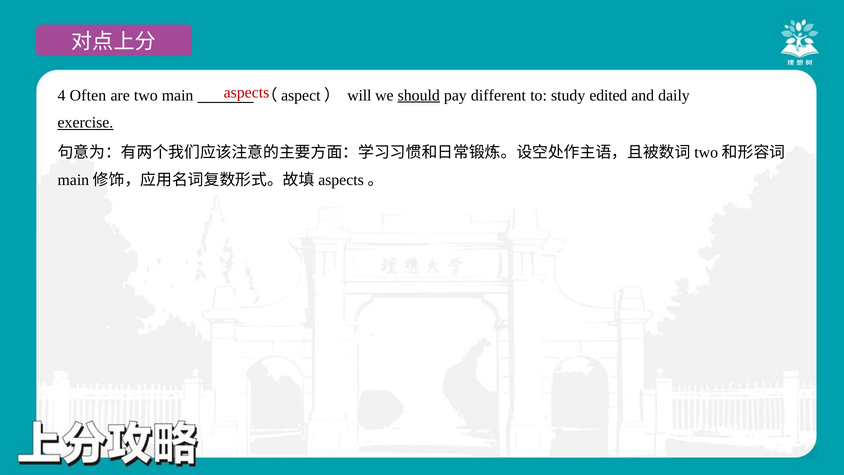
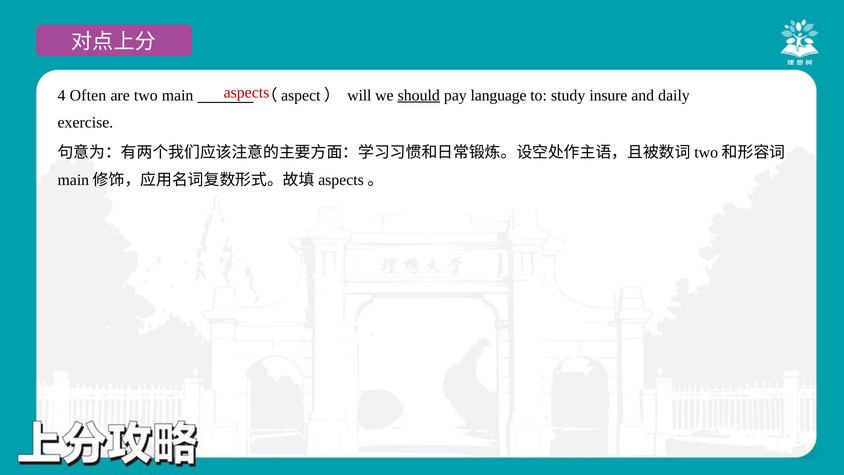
different: different -> language (499, 95)
edited: edited -> insure (608, 95)
exercise underline: present -> none (85, 123)
